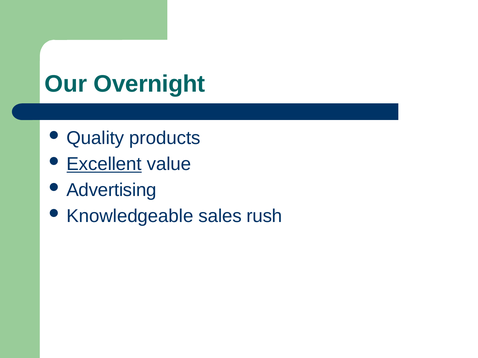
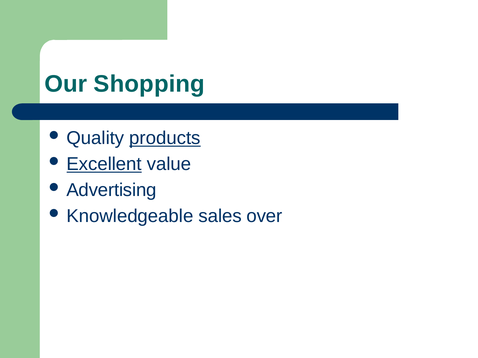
Overnight: Overnight -> Shopping (149, 84)
products underline: none -> present (165, 138)
rush: rush -> over (264, 216)
